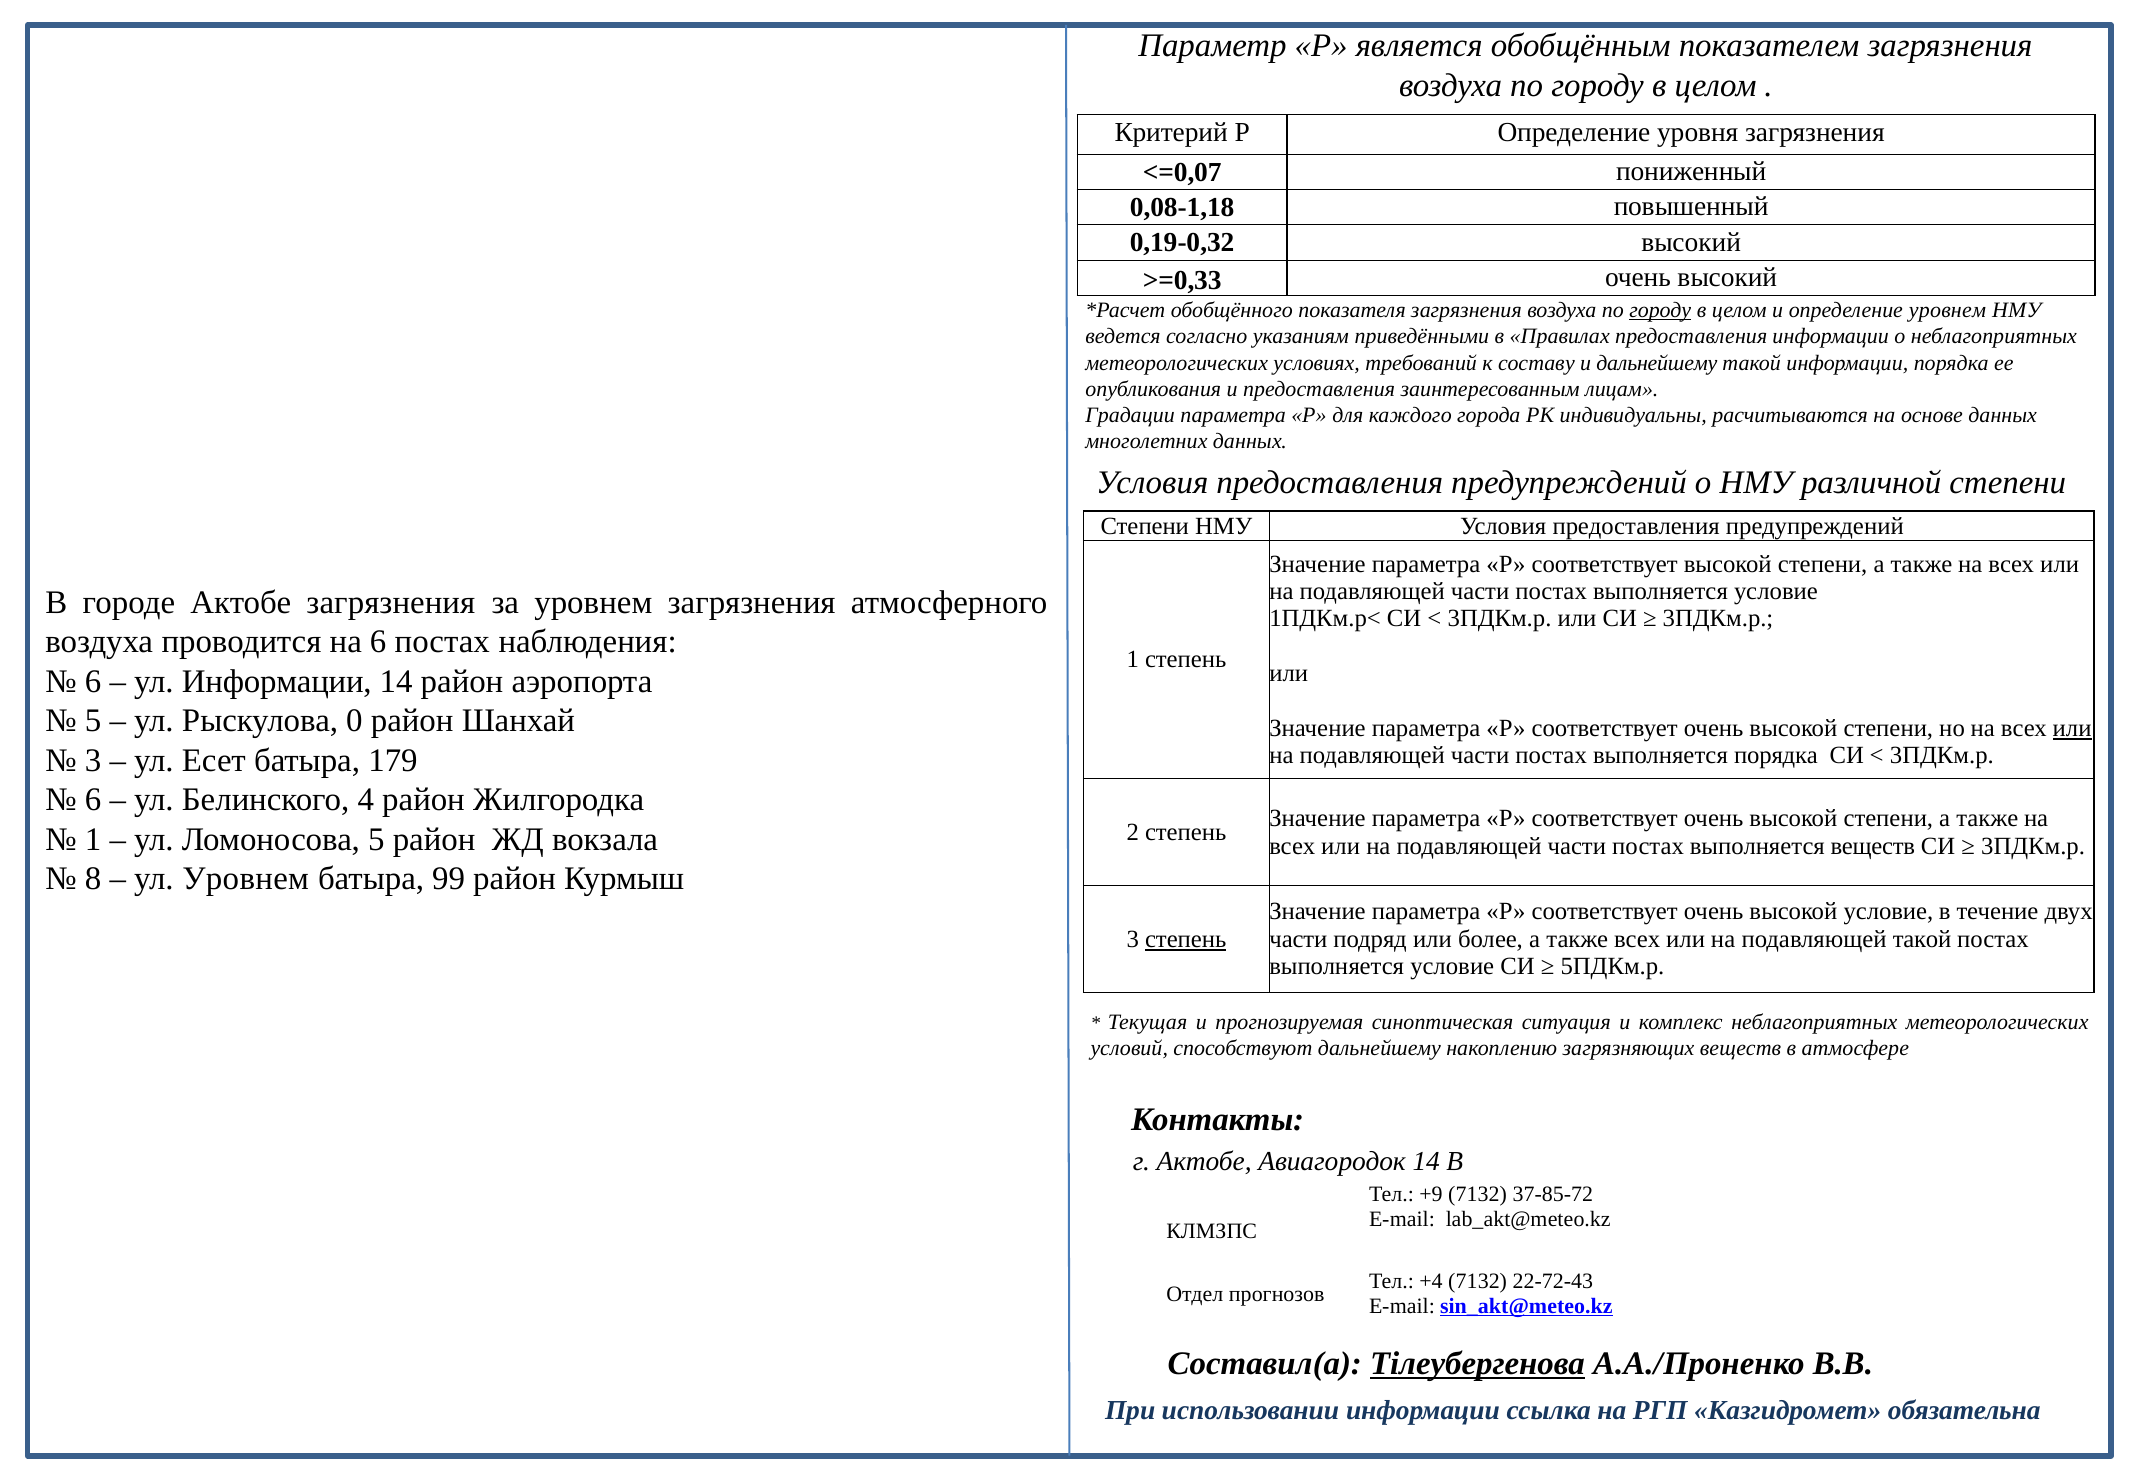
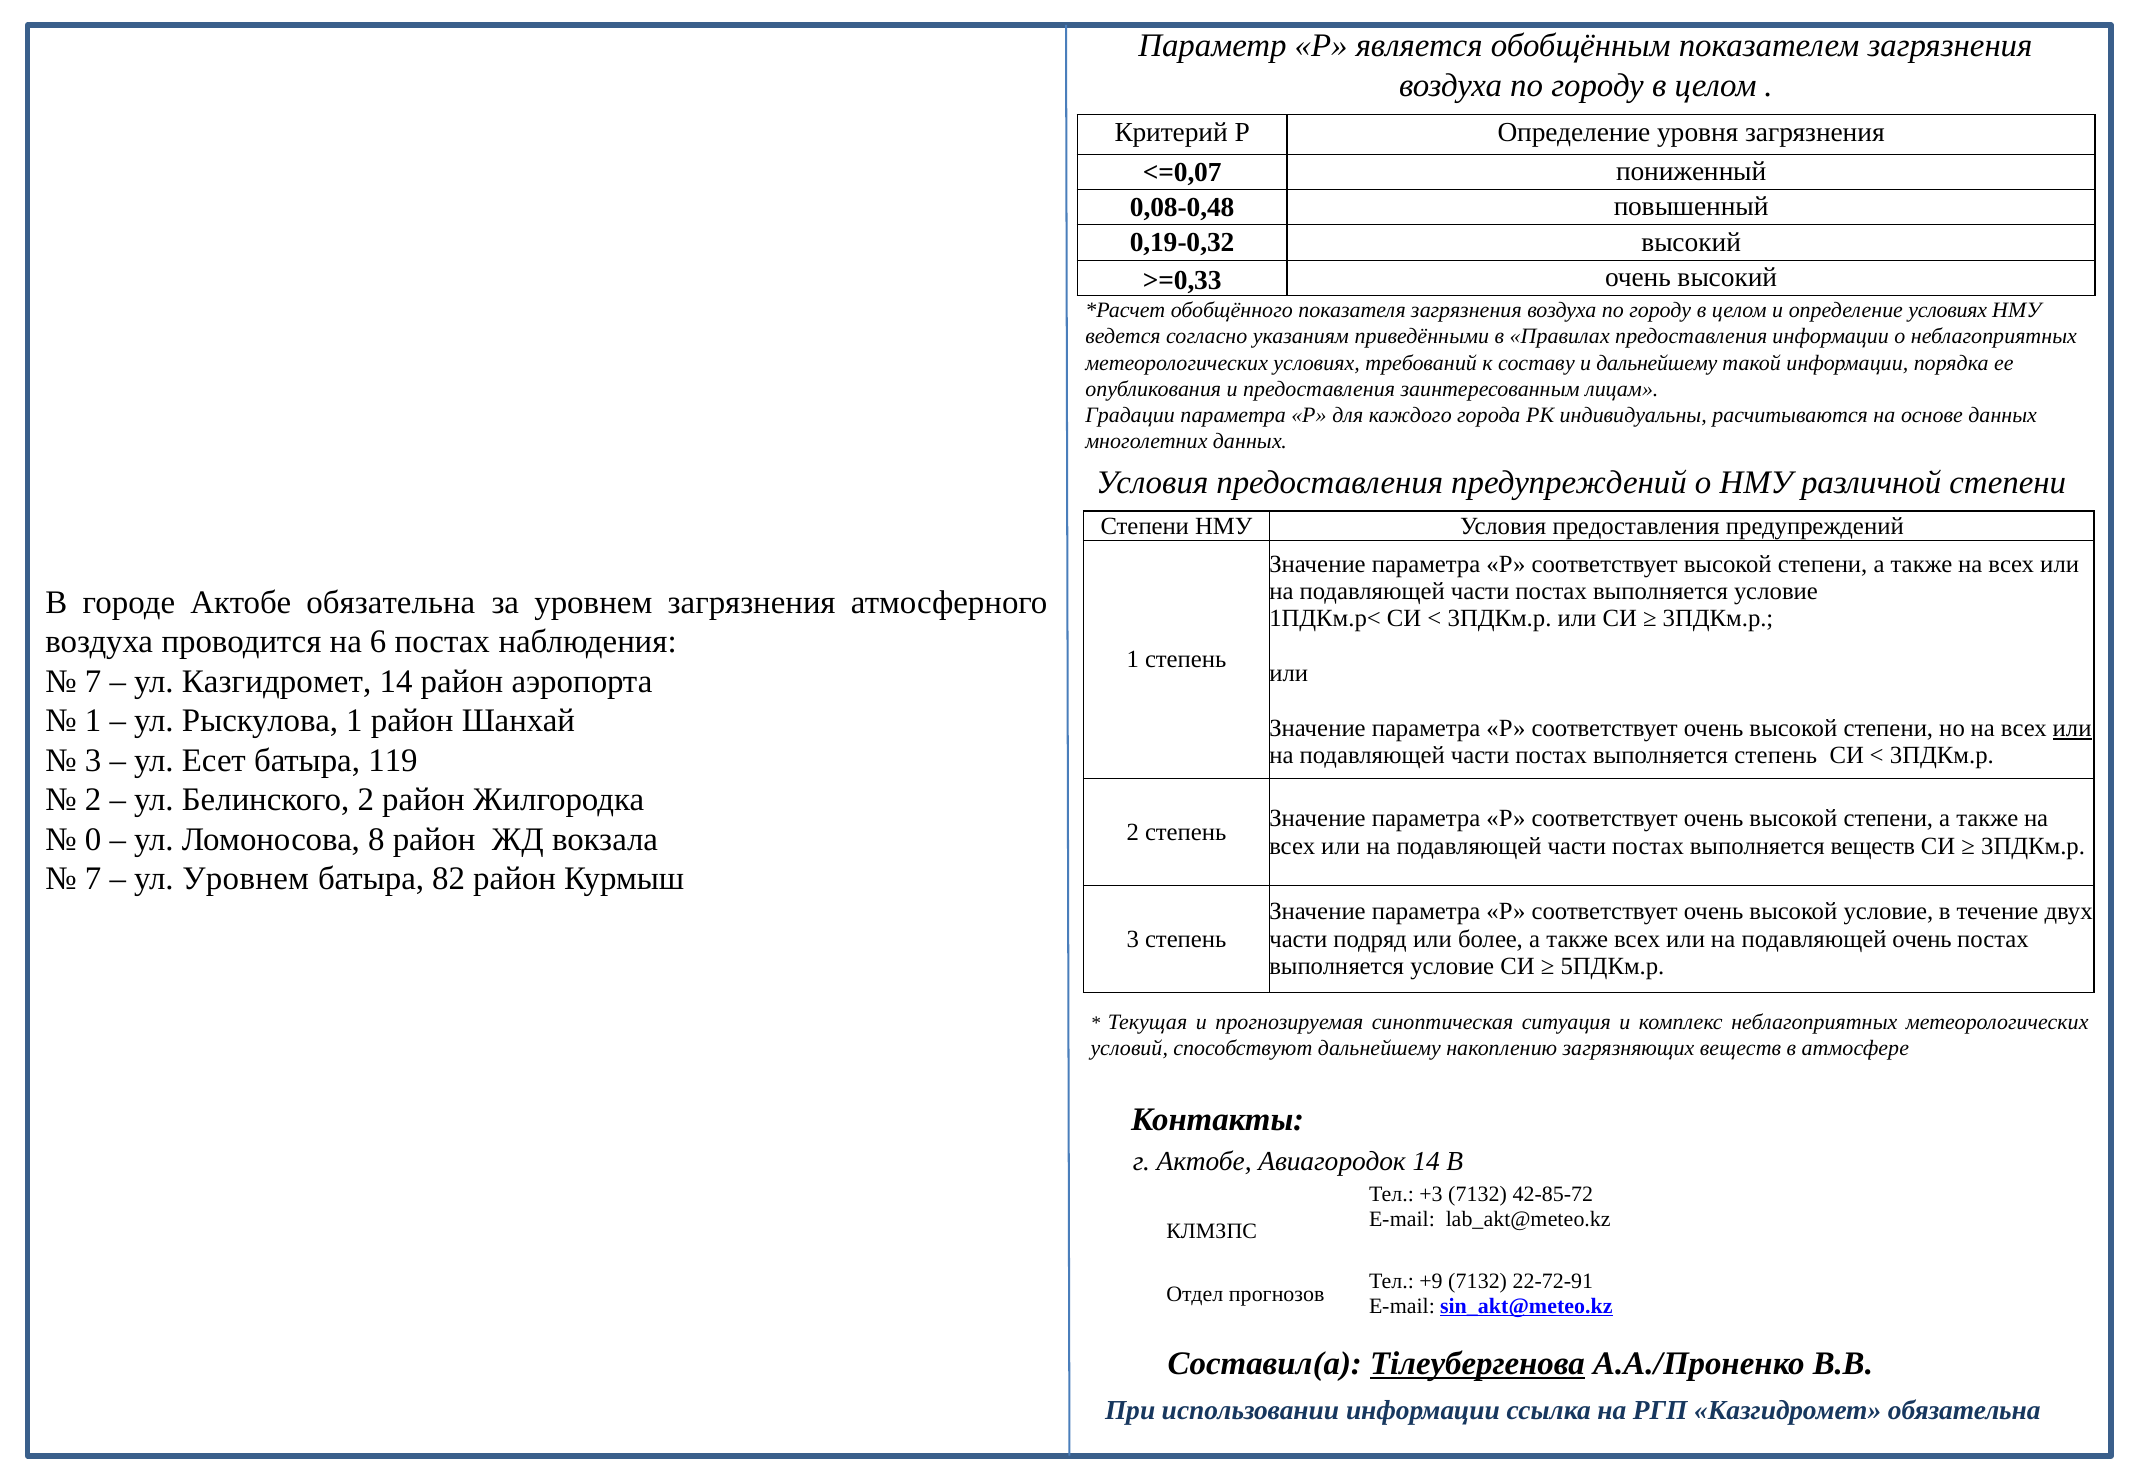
0,08-1,18: 0,08-1,18 -> 0,08-0,48 (1182, 207)
городу underline: present -> none (1660, 310)
определение уровнем: уровнем -> условиях (1948, 310)
Актобе загрязнения: загрязнения -> обязательна (391, 602)
6: 6 -> 7 (93, 681)
ул Информации: Информации -> Казгидромет (277, 681)
5: 5 -> 1 (93, 721)
Рыскулова 0: 0 -> 1 (354, 721)
выполняется порядка: порядка -> степень (1776, 756)
179: 179 -> 119 (393, 760)
6: 6 -> 2 (93, 800)
Белинского 4: 4 -> 2 (366, 800)
1: 1 -> 0 (93, 839)
Ломоносова 5: 5 -> 8 (376, 839)
8: 8 -> 7 (93, 879)
99: 99 -> 82 (449, 879)
степень underline: present -> none (1186, 939)
подавляющей такой: такой -> очень (1922, 939)
+9: +9 -> +3 (1431, 1194)
37-85-72: 37-85-72 -> 42-85-72 (1553, 1194)
+4: +4 -> +9 (1431, 1282)
22-72-43: 22-72-43 -> 22-72-91 (1553, 1282)
